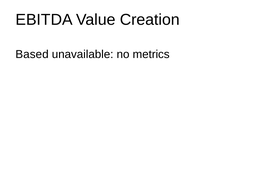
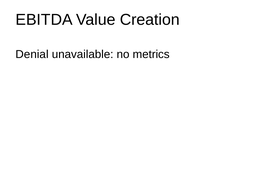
Based: Based -> Denial (32, 54)
